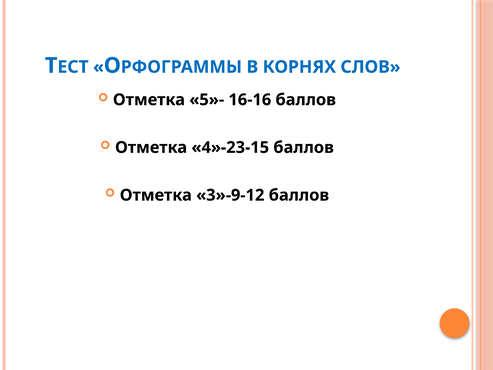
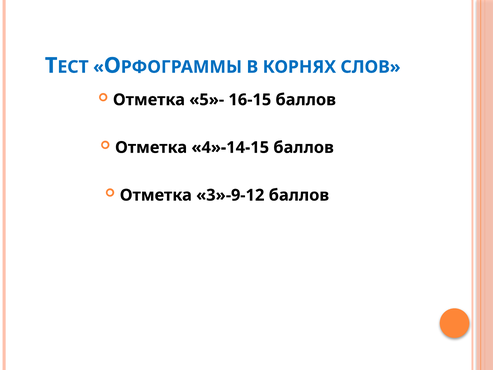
16-16: 16-16 -> 16-15 (250, 100)
4»-23-15: 4»-23-15 -> 4»-14-15 (230, 147)
